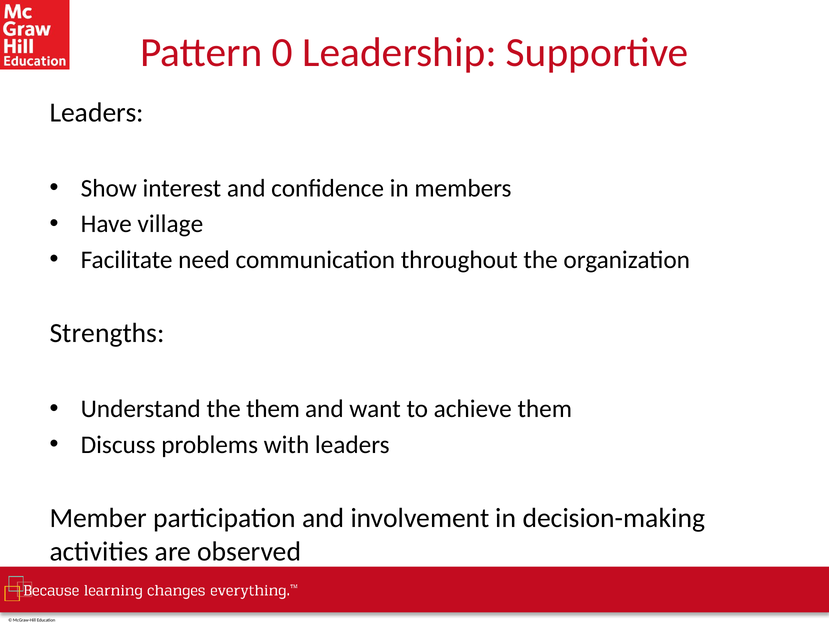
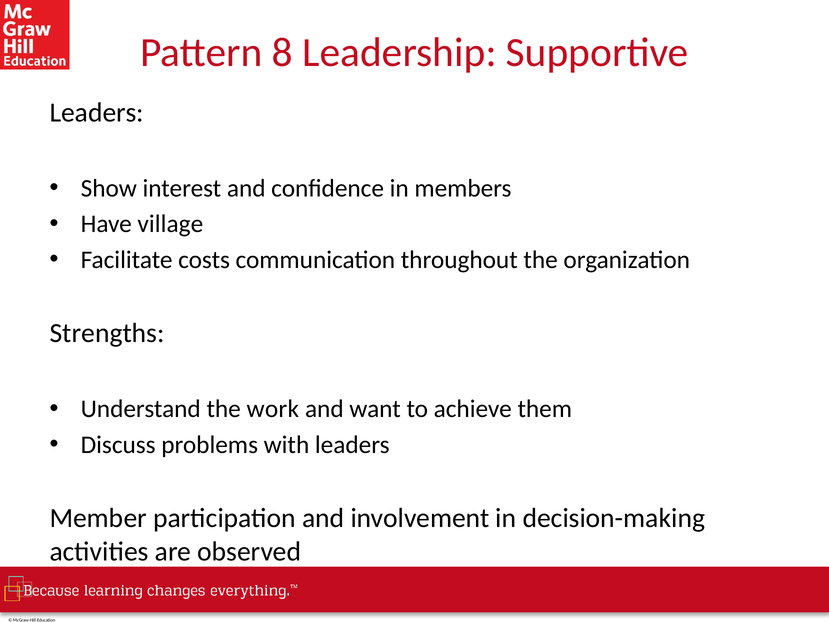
0: 0 -> 8 (282, 53)
need: need -> costs (204, 260)
the them: them -> work (273, 409)
